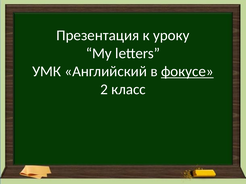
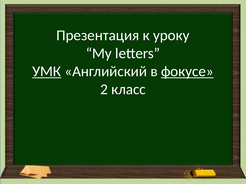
УМК underline: none -> present (47, 72)
